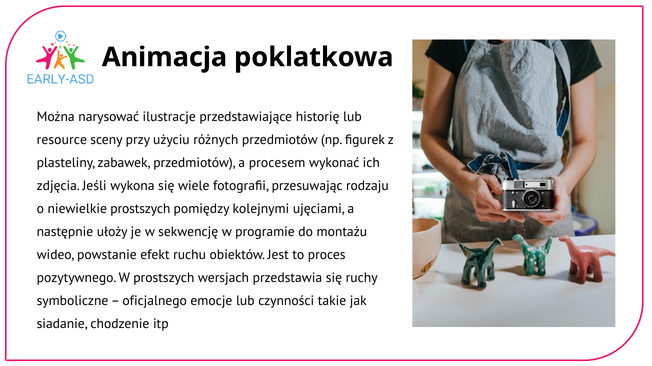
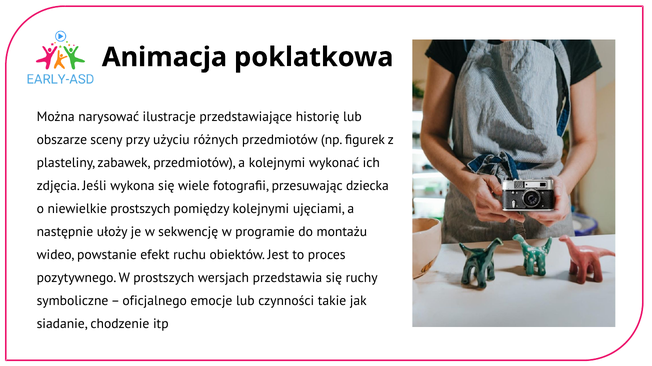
resource: resource -> obszarze (62, 140)
a procesem: procesem -> kolejnymi (277, 163)
rodzaju: rodzaju -> dziecka (367, 186)
